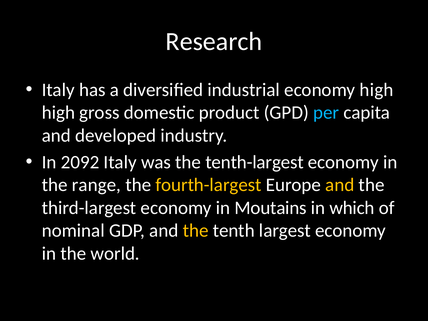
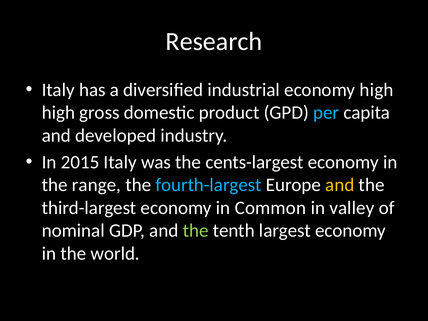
2092: 2092 -> 2015 (80, 162)
tenth-largest: tenth-largest -> cents-largest (255, 162)
fourth-largest colour: yellow -> light blue (209, 185)
Moutains: Moutains -> Common (270, 208)
which: which -> valley (352, 208)
the colour: yellow -> light green (196, 231)
